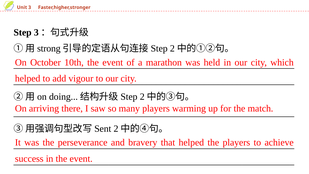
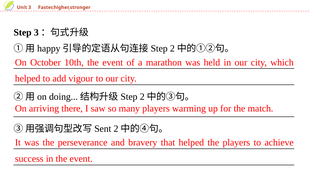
strong: strong -> happy (49, 48)
